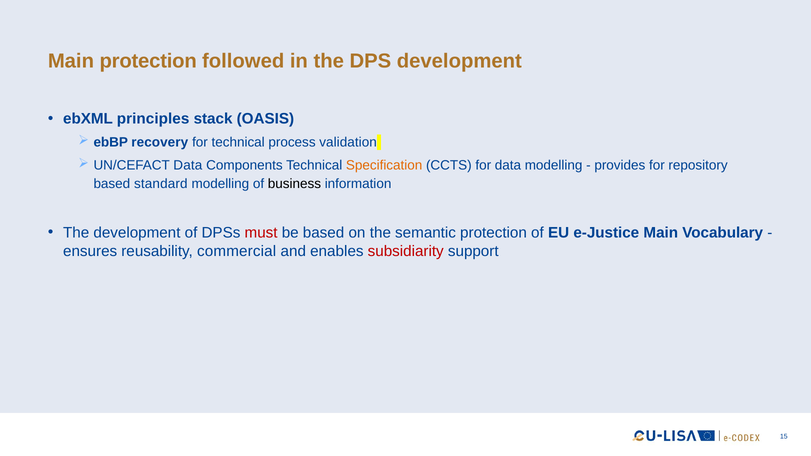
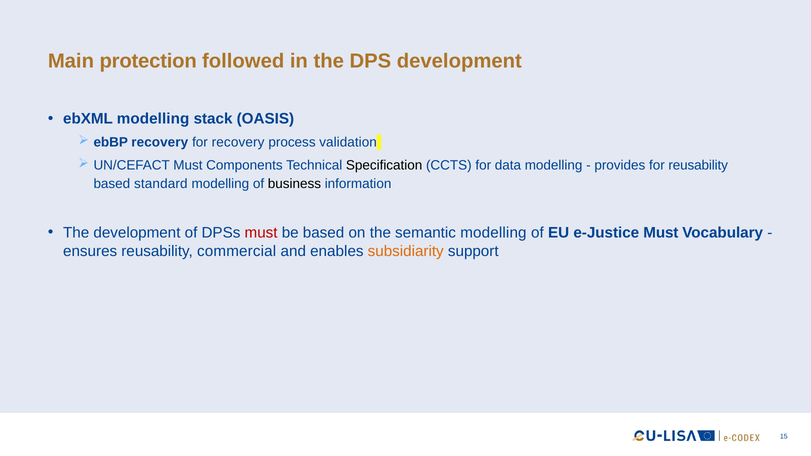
ebXML principles: principles -> modelling (153, 119)
for technical: technical -> recovery (238, 143)
UN/CEFACT Data: Data -> Must (188, 165)
Specification colour: orange -> black (384, 165)
for repository: repository -> reusability (698, 165)
semantic protection: protection -> modelling (493, 233)
e-Justice Main: Main -> Must (661, 233)
subsidiarity colour: red -> orange (406, 251)
